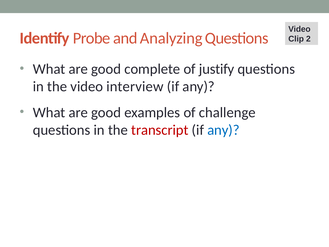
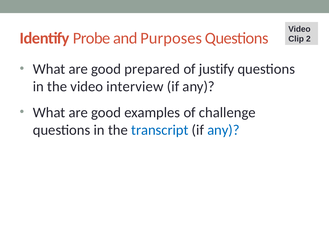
Analyzing: Analyzing -> Purposes (171, 38)
complete: complete -> prepared (152, 69)
transcript colour: red -> blue (160, 130)
